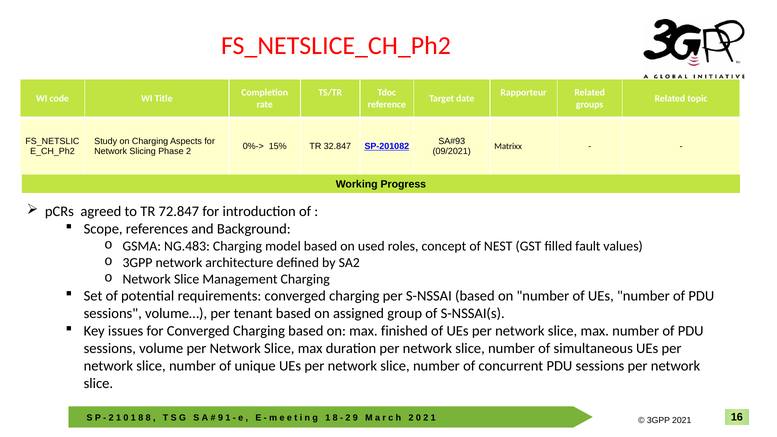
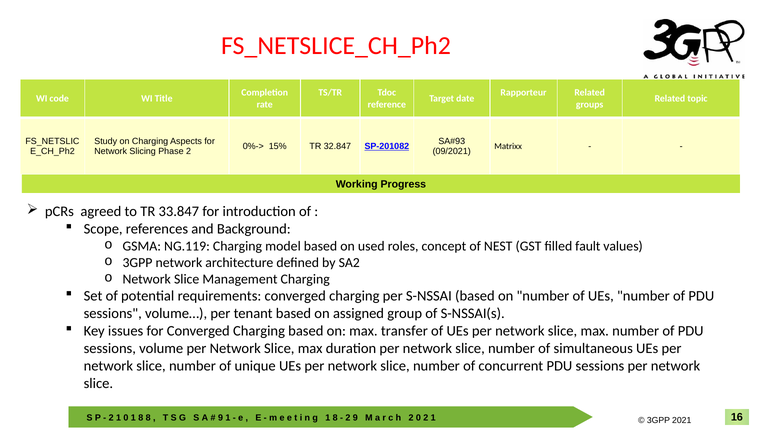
72.847: 72.847 -> 33.847 (179, 212)
NG.483: NG.483 -> NG.119 (187, 246)
finished: finished -> transfer (404, 331)
